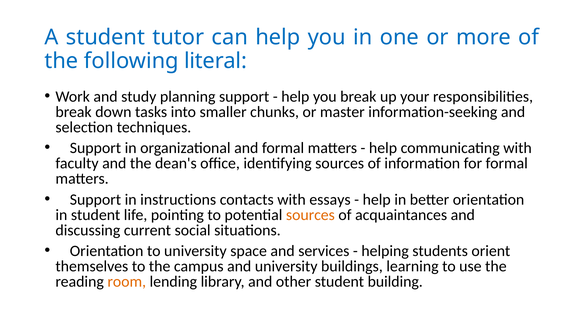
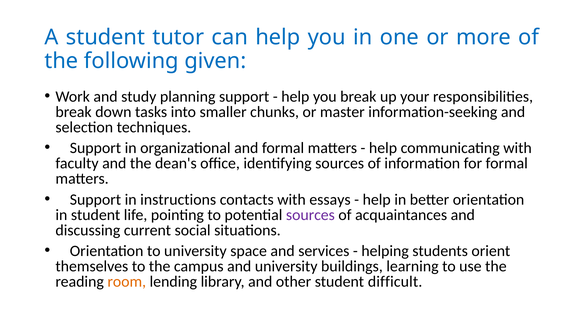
literal: literal -> given (215, 61)
sources colour: orange -> purple (310, 215)
building: building -> difficult (395, 282)
